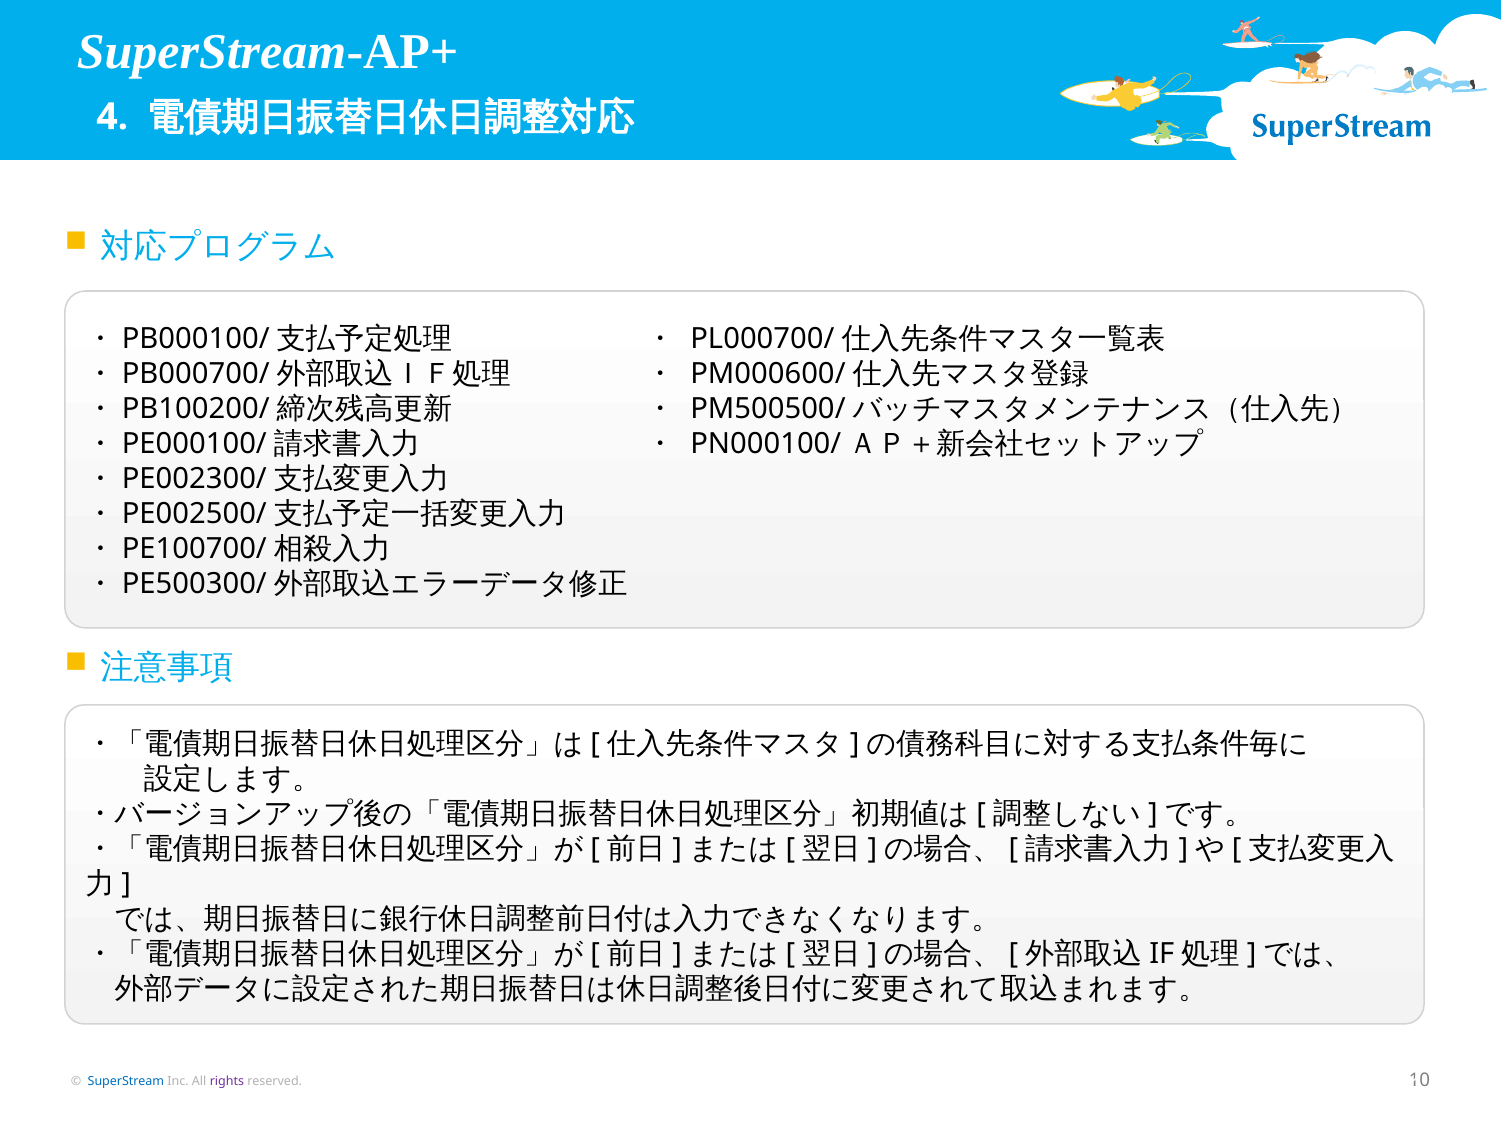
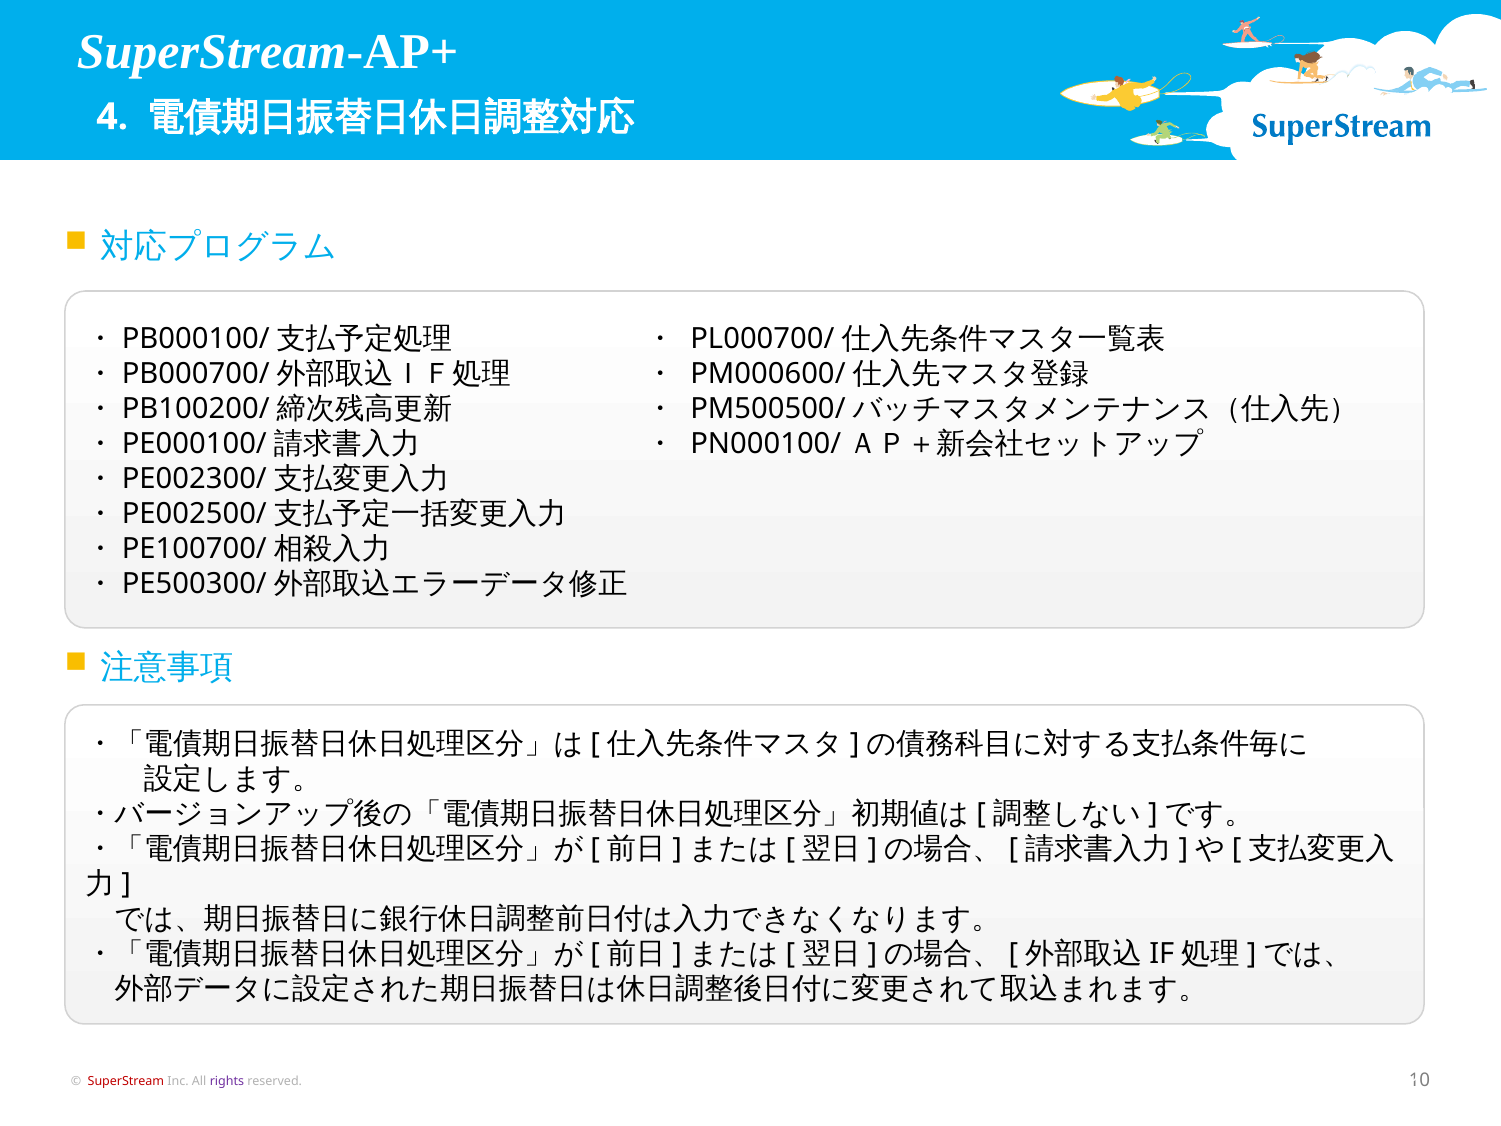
SuperStream colour: blue -> red (126, 1081)
